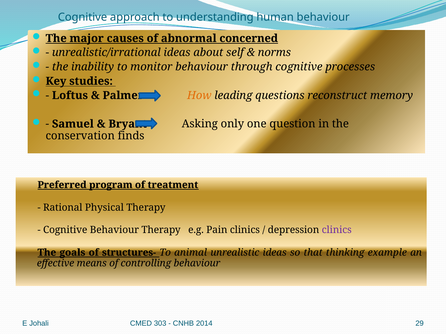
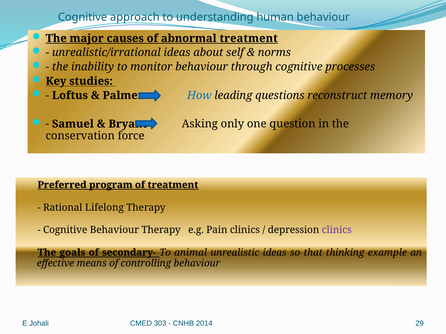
abnormal concerned: concerned -> treatment (249, 38)
How colour: orange -> blue (199, 96)
finds: finds -> force (131, 136)
Physical: Physical -> Lifelong (104, 208)
structures-: structures- -> secondary- (129, 253)
